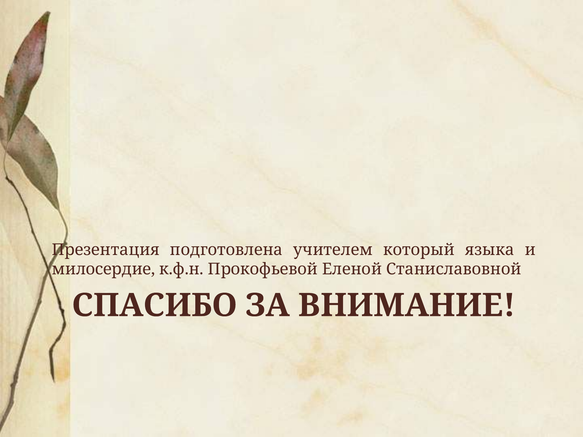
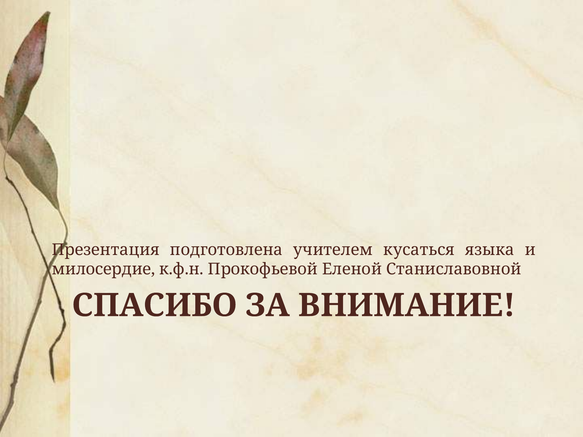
который: который -> кусаться (419, 250)
